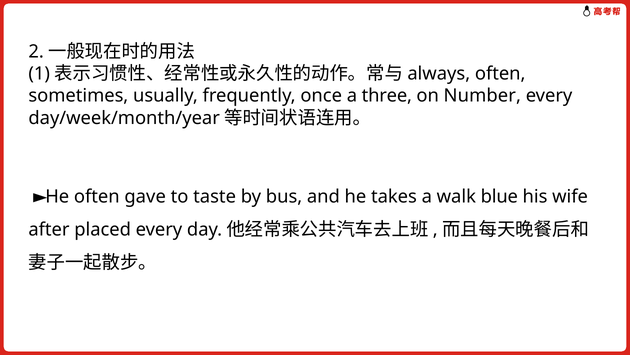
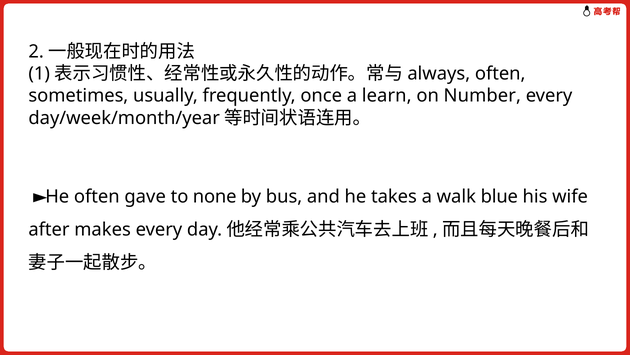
three: three -> learn (387, 96)
taste: taste -> none (215, 196)
placed: placed -> makes (103, 229)
